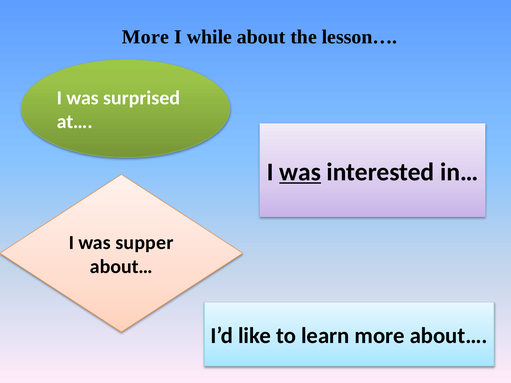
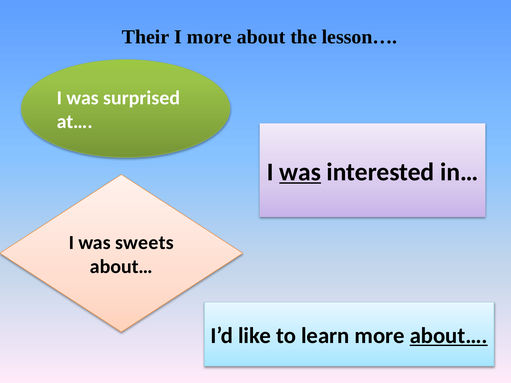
More: More -> Their (146, 37)
I while: while -> more (209, 37)
supper: supper -> sweets (144, 243)
about… underline: none -> present (449, 336)
